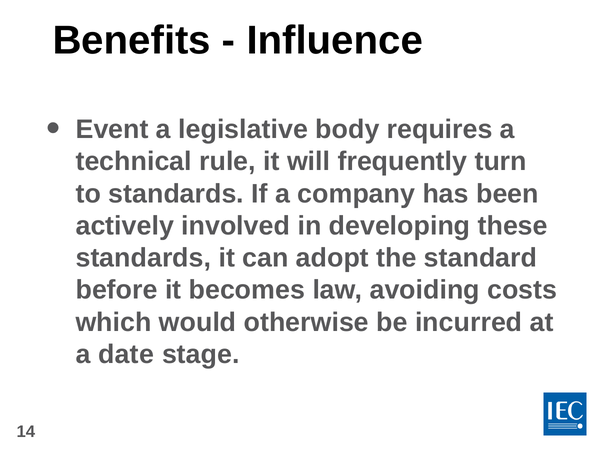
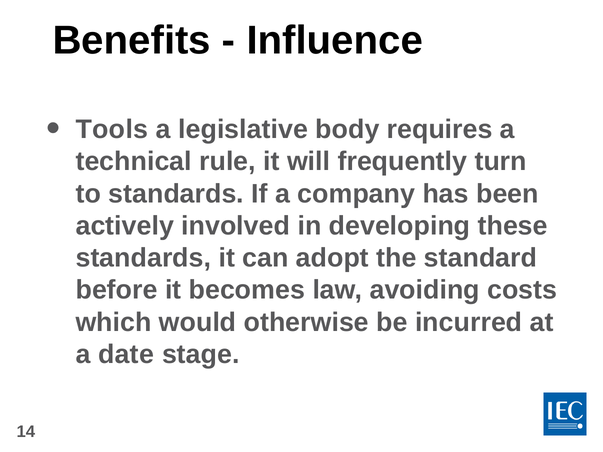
Event: Event -> Tools (112, 129)
